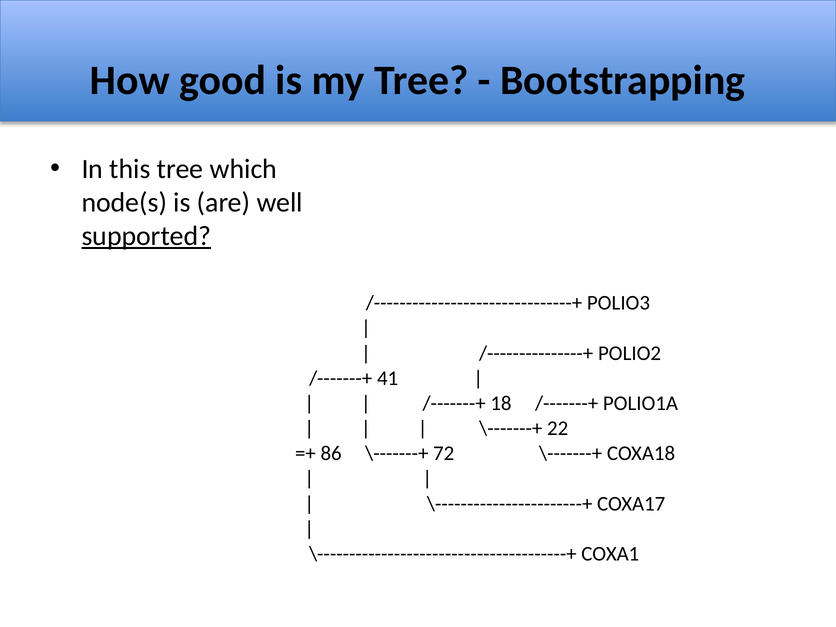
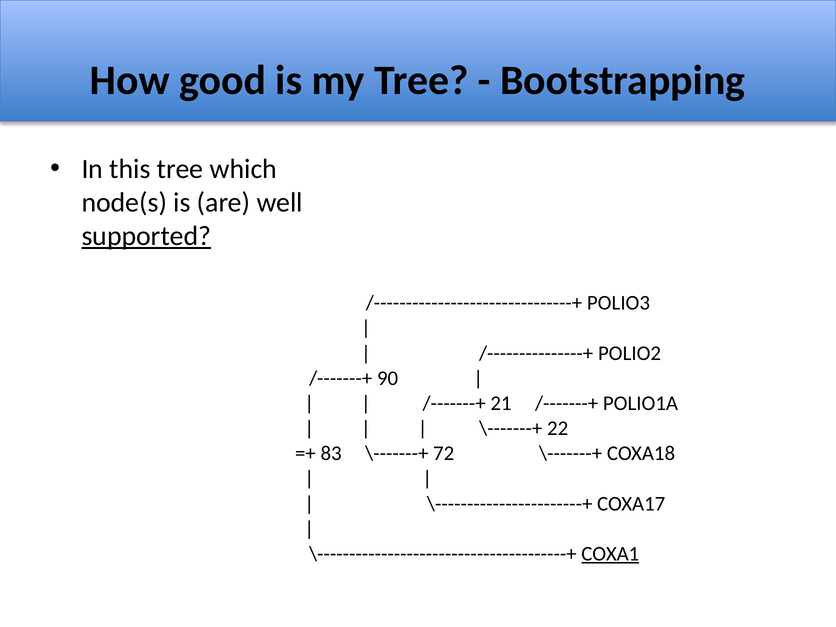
41: 41 -> 90 (388, 378)
18: 18 -> 21 (501, 403)
86: 86 -> 83 (331, 453)
COXA1 underline: none -> present (610, 554)
